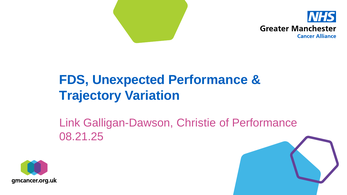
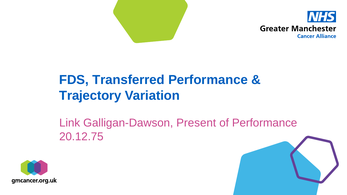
Unexpected: Unexpected -> Transferred (129, 80)
Christie: Christie -> Present (196, 123)
08.21.25: 08.21.25 -> 20.12.75 (81, 137)
